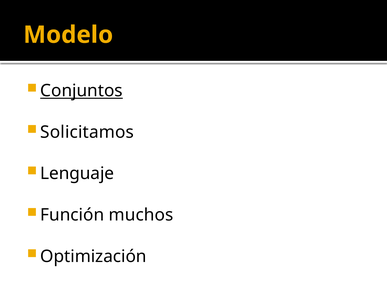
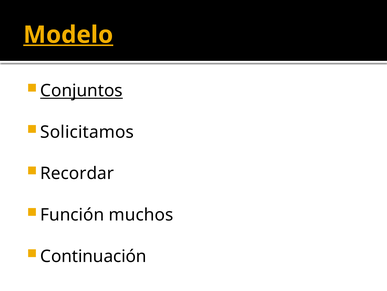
Modelo underline: none -> present (68, 35)
Lenguaje: Lenguaje -> Recordar (77, 173)
Optimización: Optimización -> Continuación (93, 256)
